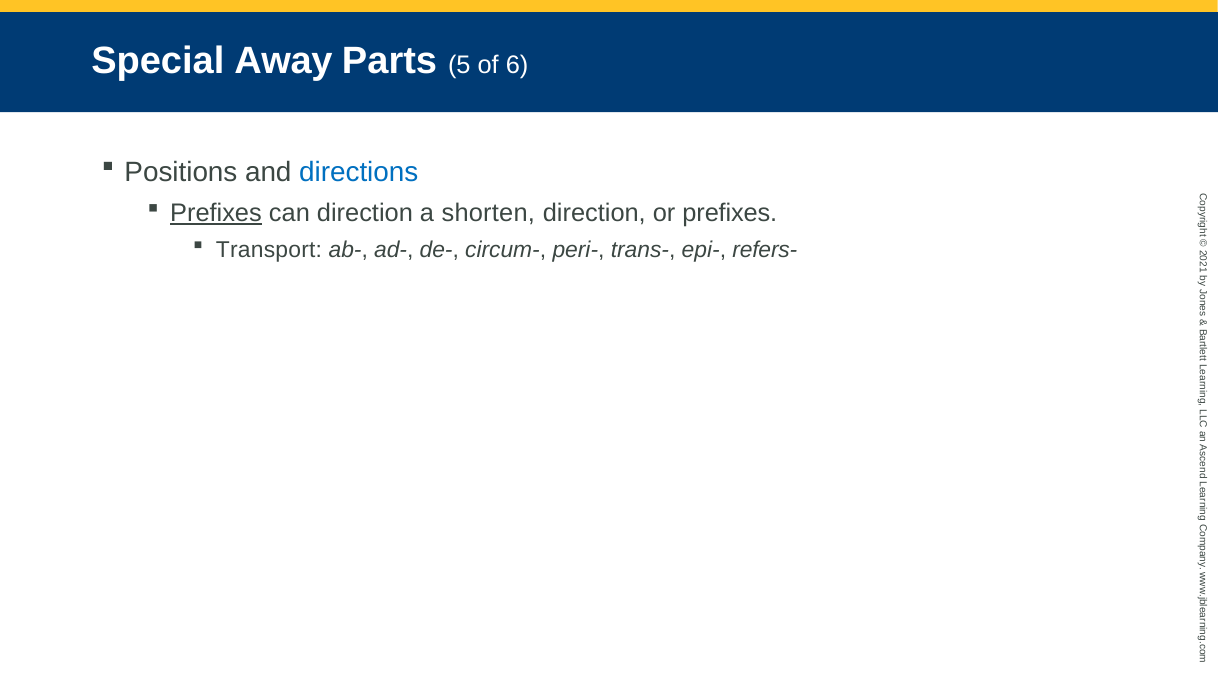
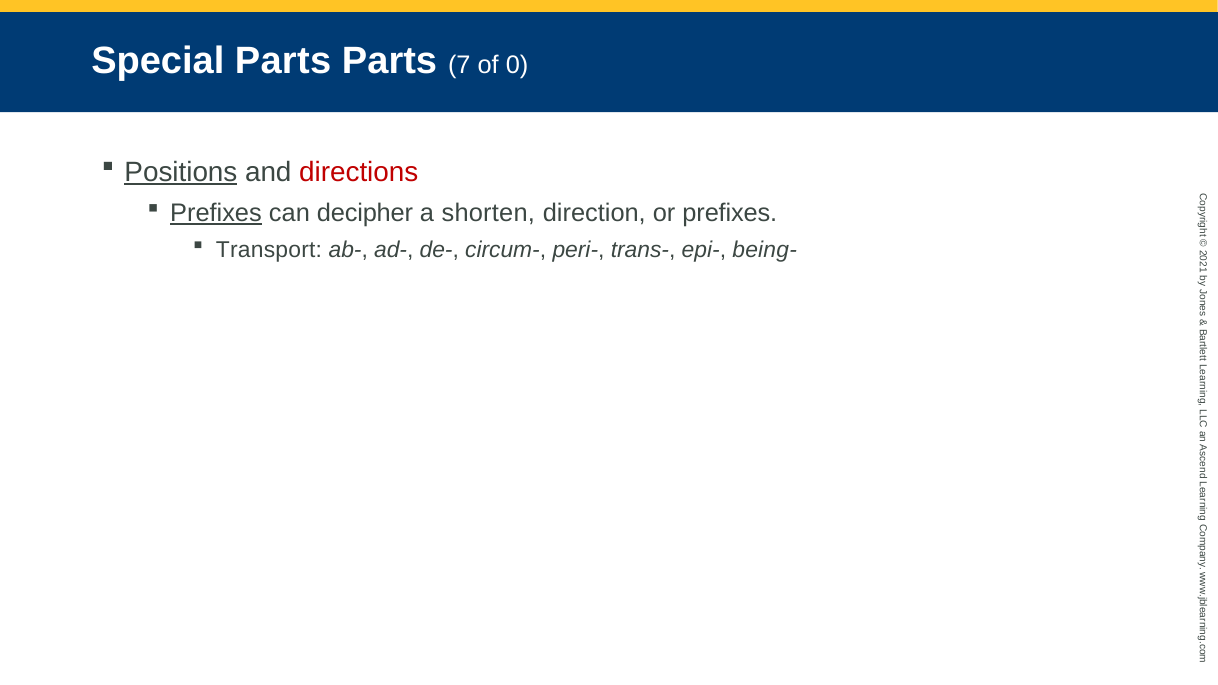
Special Away: Away -> Parts (283, 61)
5: 5 -> 7 (459, 65)
of 6: 6 -> 0 (517, 65)
Positions underline: none -> present (181, 172)
directions colour: blue -> red (359, 172)
can direction: direction -> decipher (365, 213)
refers-: refers- -> being- (765, 250)
